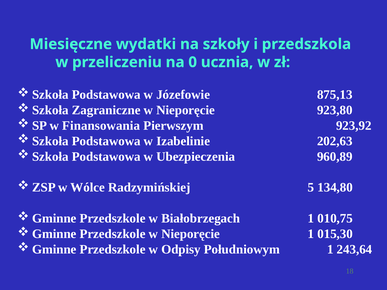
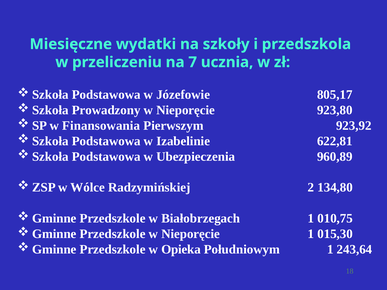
0: 0 -> 7 (193, 62)
875,13: 875,13 -> 805,17 (335, 95)
Zagraniczne: Zagraniczne -> Prowadzony (106, 110)
202,63: 202,63 -> 622,81 (335, 141)
5: 5 -> 2 (311, 188)
Odpisy: Odpisy -> Opieka (181, 250)
